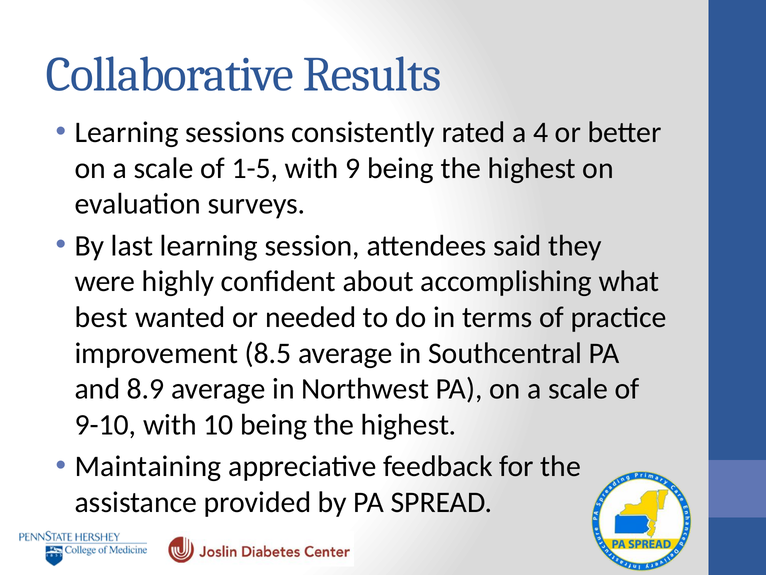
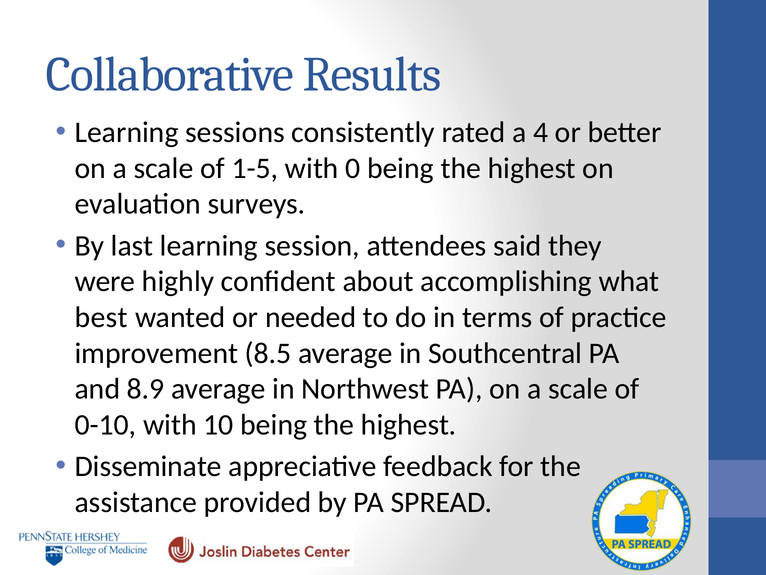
9: 9 -> 0 (353, 168)
9-10: 9-10 -> 0-10 (106, 424)
Maintaining: Maintaining -> Disseminate (148, 466)
